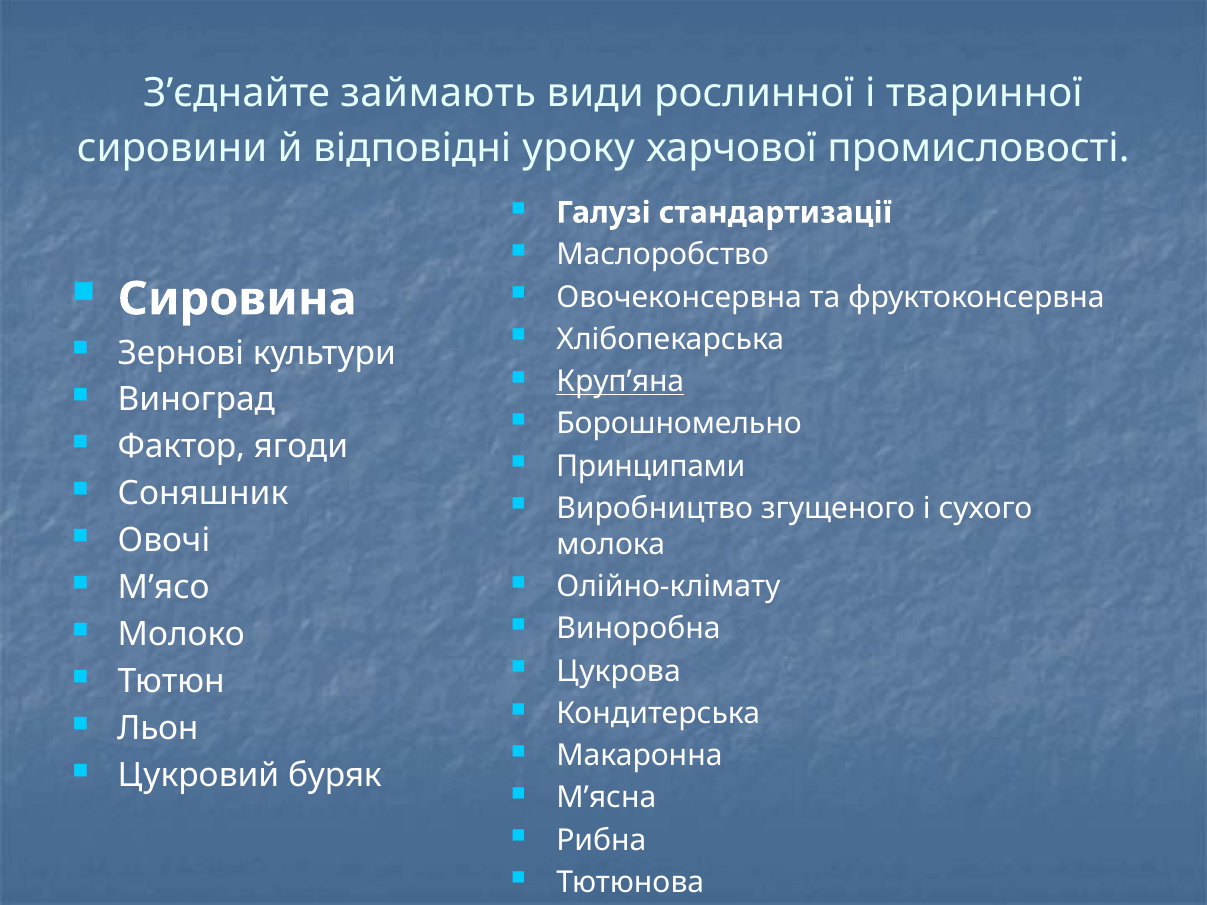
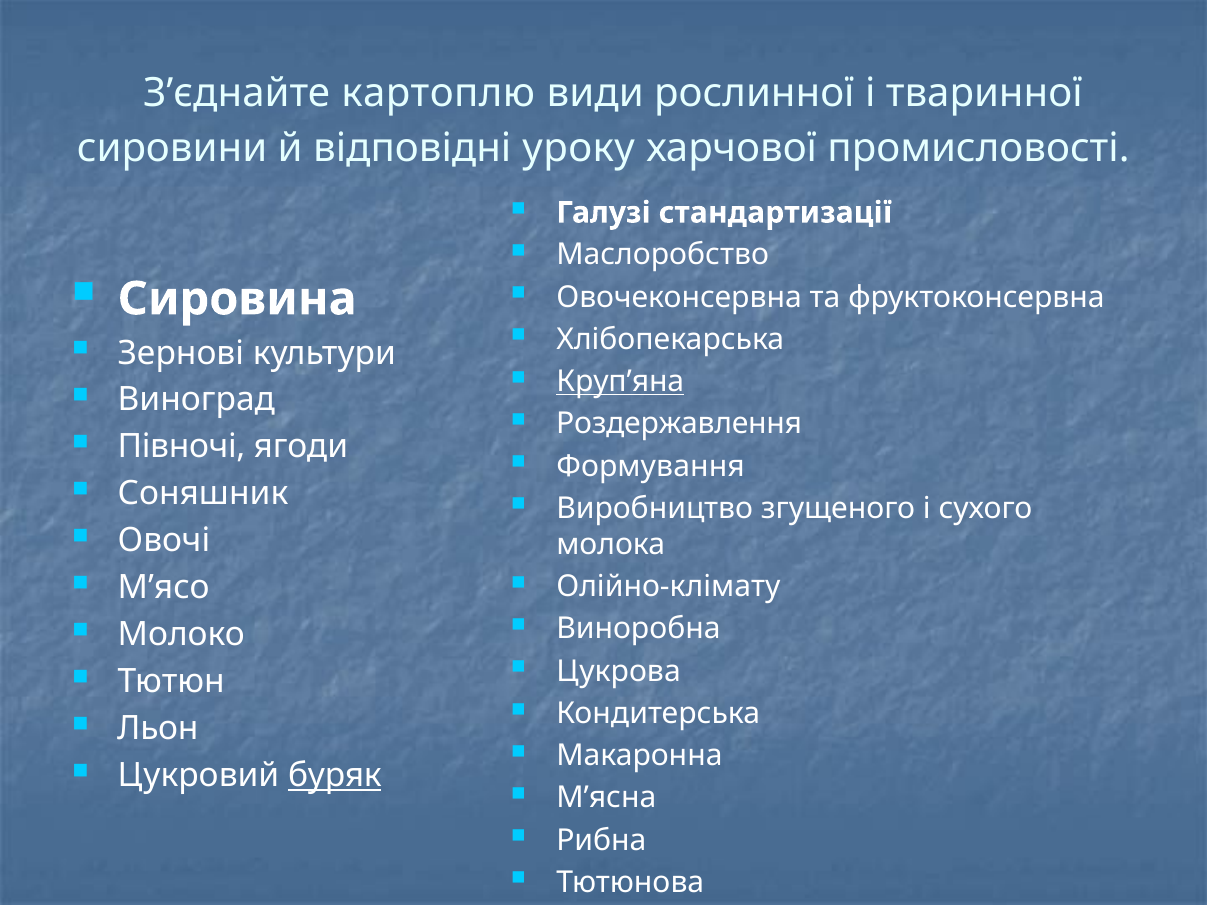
займають: займають -> картоплю (438, 93)
Борошномельно: Борошномельно -> Роздержавлення (679, 424)
Фактор: Фактор -> Півночі (181, 447)
Принципами: Принципами -> Формування (651, 466)
буряк underline: none -> present (335, 776)
